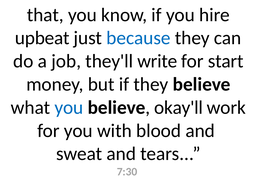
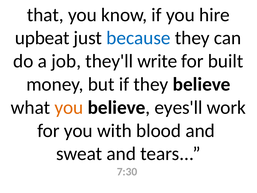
start: start -> built (226, 61)
you colour: blue -> orange (69, 107)
okay'll: okay'll -> eyes'll (178, 107)
